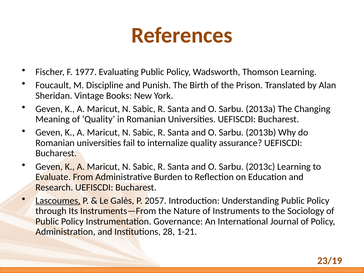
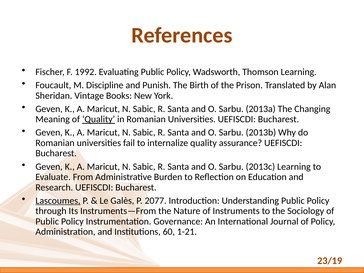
1977: 1977 -> 1992 (86, 72)
Quality underline: none -> present (99, 119)
2057: 2057 -> 2077 (156, 201)
28: 28 -> 60 (169, 232)
